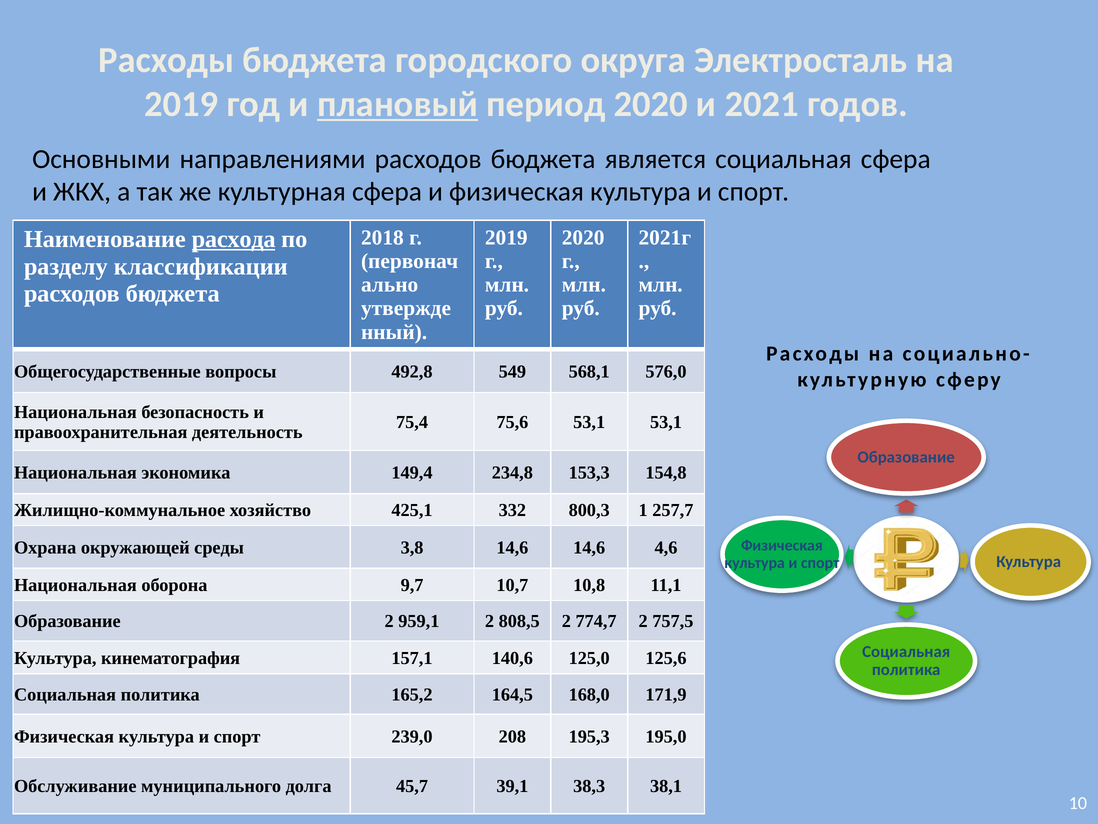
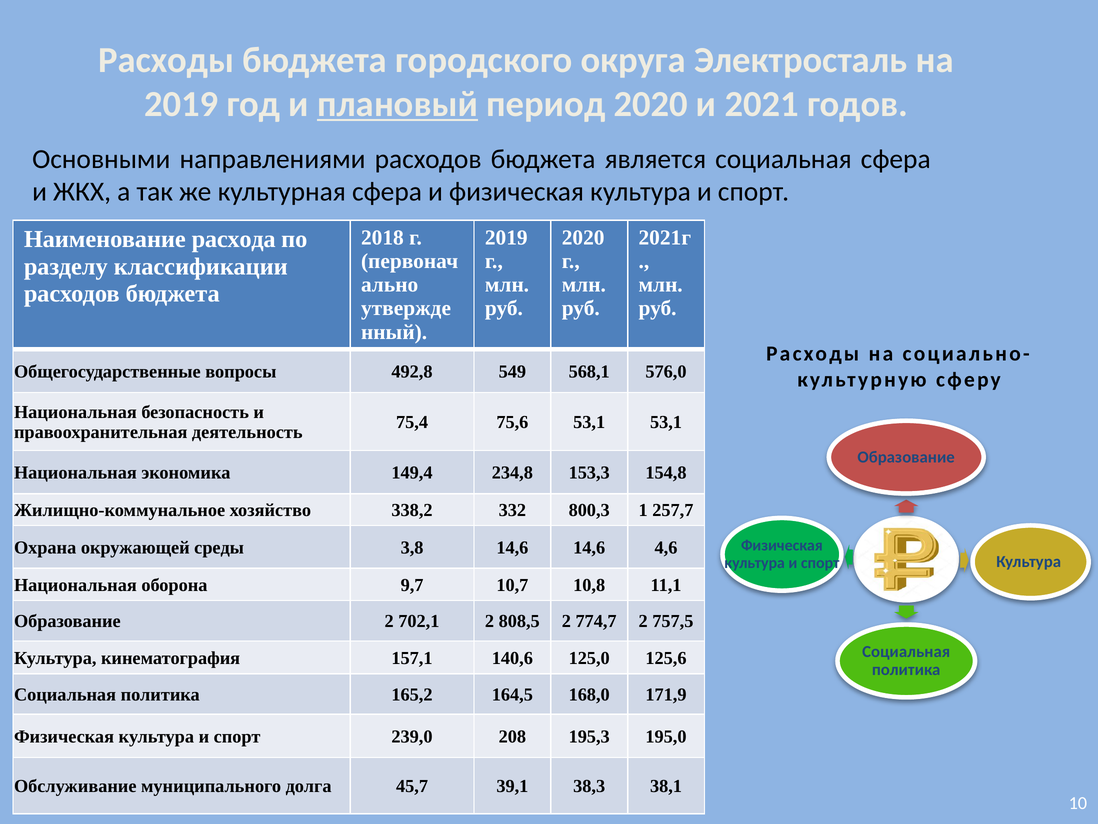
расхода underline: present -> none (234, 239)
425,1: 425,1 -> 338,2 (412, 510)
959,1: 959,1 -> 702,1 (419, 621)
